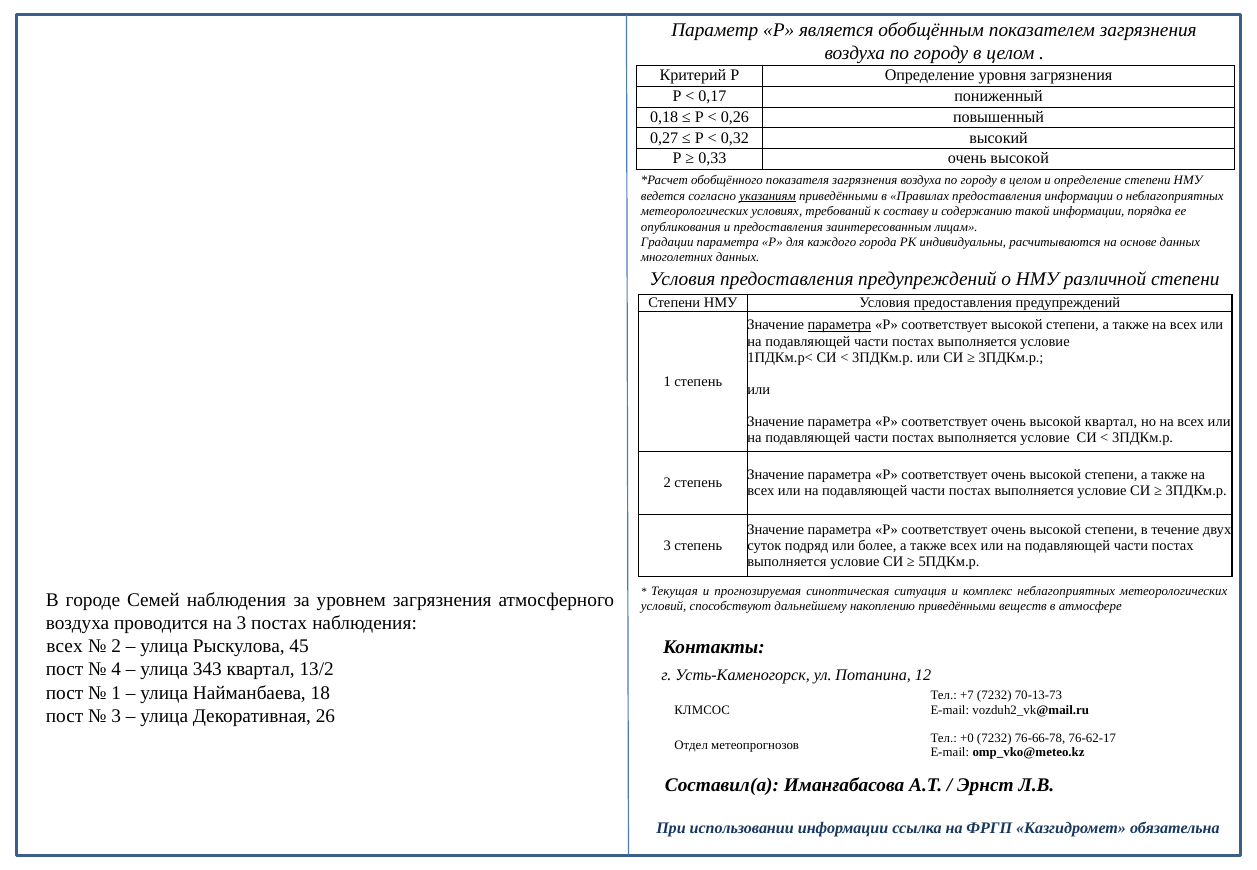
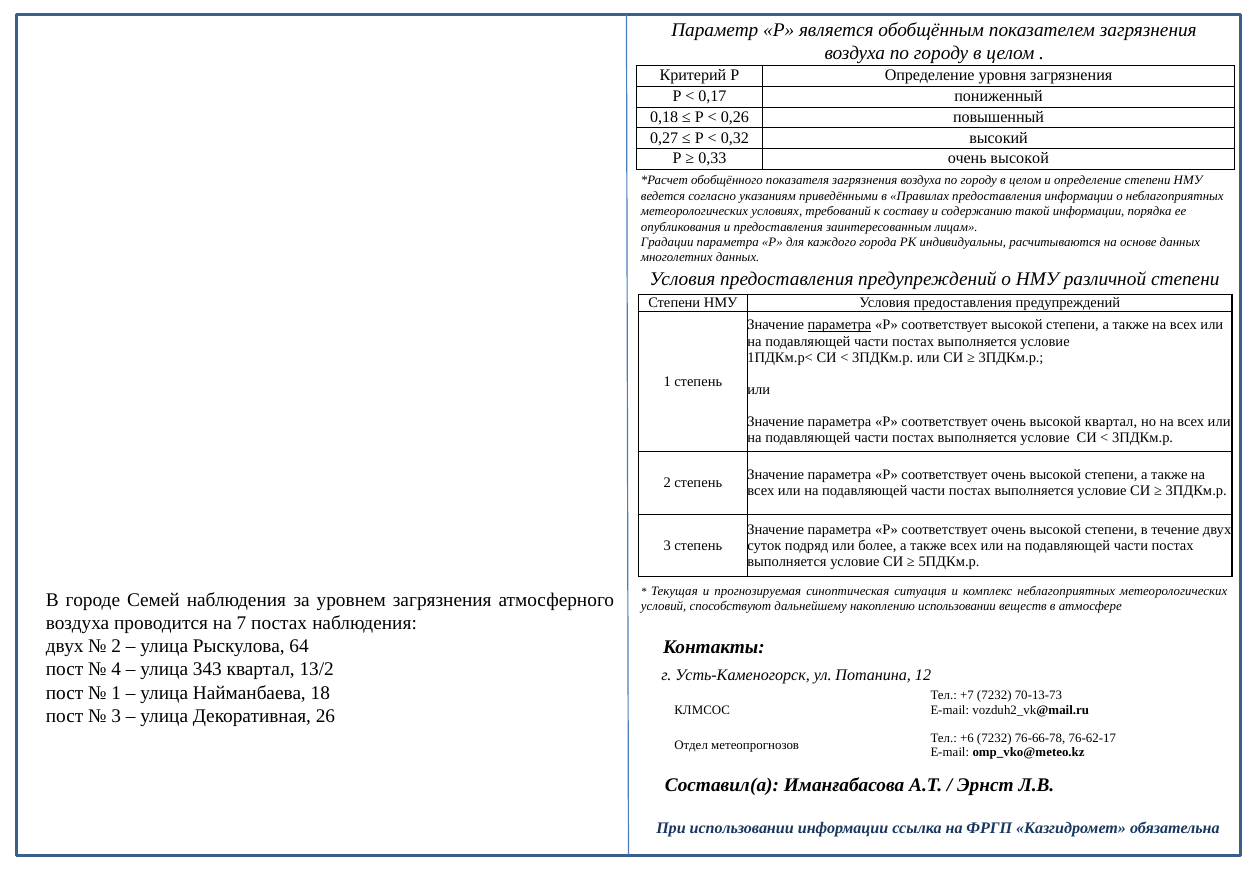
указаниям underline: present -> none (768, 196)
накоплению приведёнными: приведёнными -> использовании (957, 607)
на 3: 3 -> 7 (241, 623)
всех: всех -> двух (65, 647)
45: 45 -> 64 (299, 647)
+0: +0 -> +6 (967, 738)
